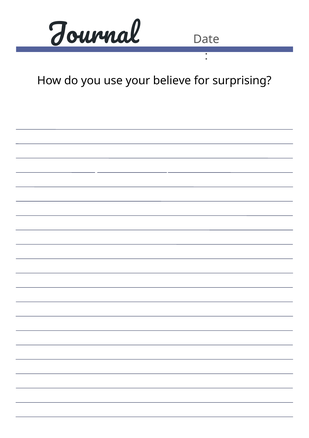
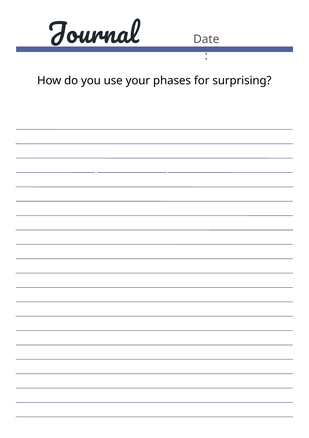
believe: believe -> phases (172, 80)
